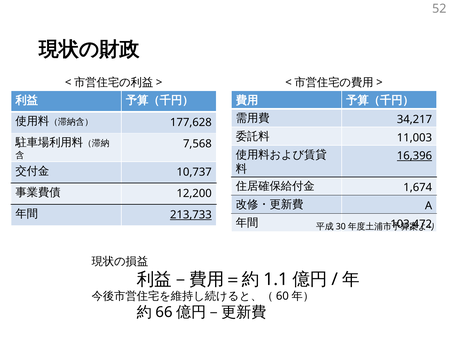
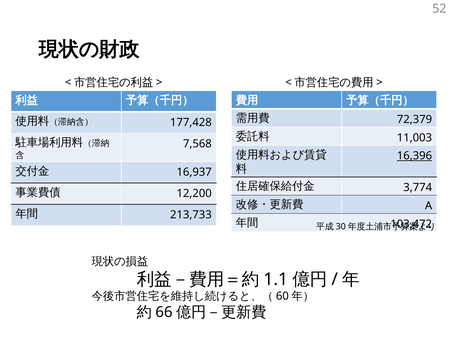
34,217: 34,217 -> 72,379 (414, 119)
177,628: 177,628 -> 177,428 (191, 122)
10,737: 10,737 -> 16,937 (194, 172)
1,674: 1,674 -> 3,774 (418, 188)
213,733 underline: present -> none (191, 215)
